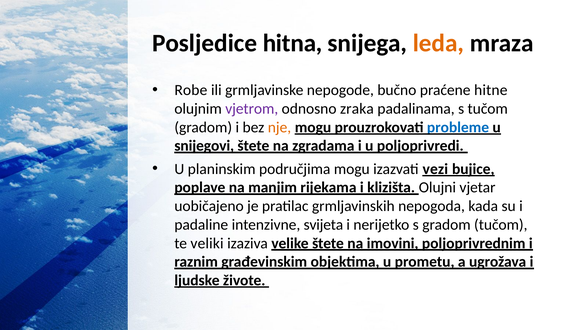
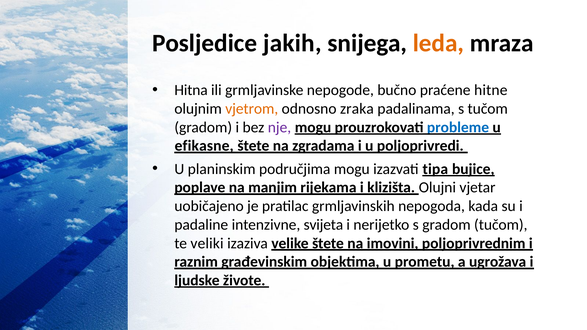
hitna: hitna -> jakih (292, 43)
Robe: Robe -> Hitna (191, 90)
vjetrom colour: purple -> orange (252, 109)
nje colour: orange -> purple (279, 127)
snijegovi: snijegovi -> efikasne (204, 146)
vezi: vezi -> tipa (435, 169)
